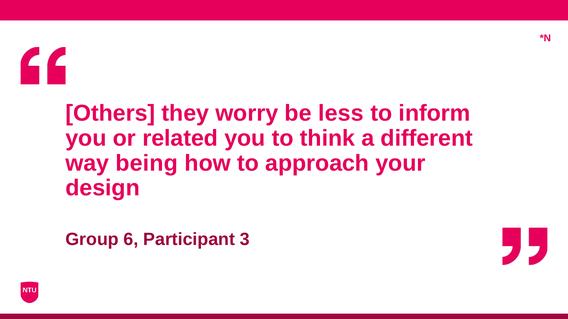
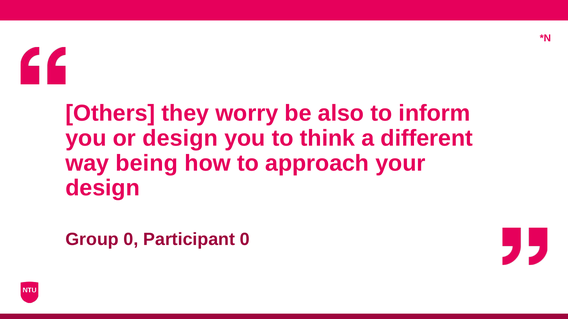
less: less -> also (341, 114)
or related: related -> design (180, 138)
Group 6: 6 -> 0 (131, 240)
Participant 3: 3 -> 0 (245, 240)
